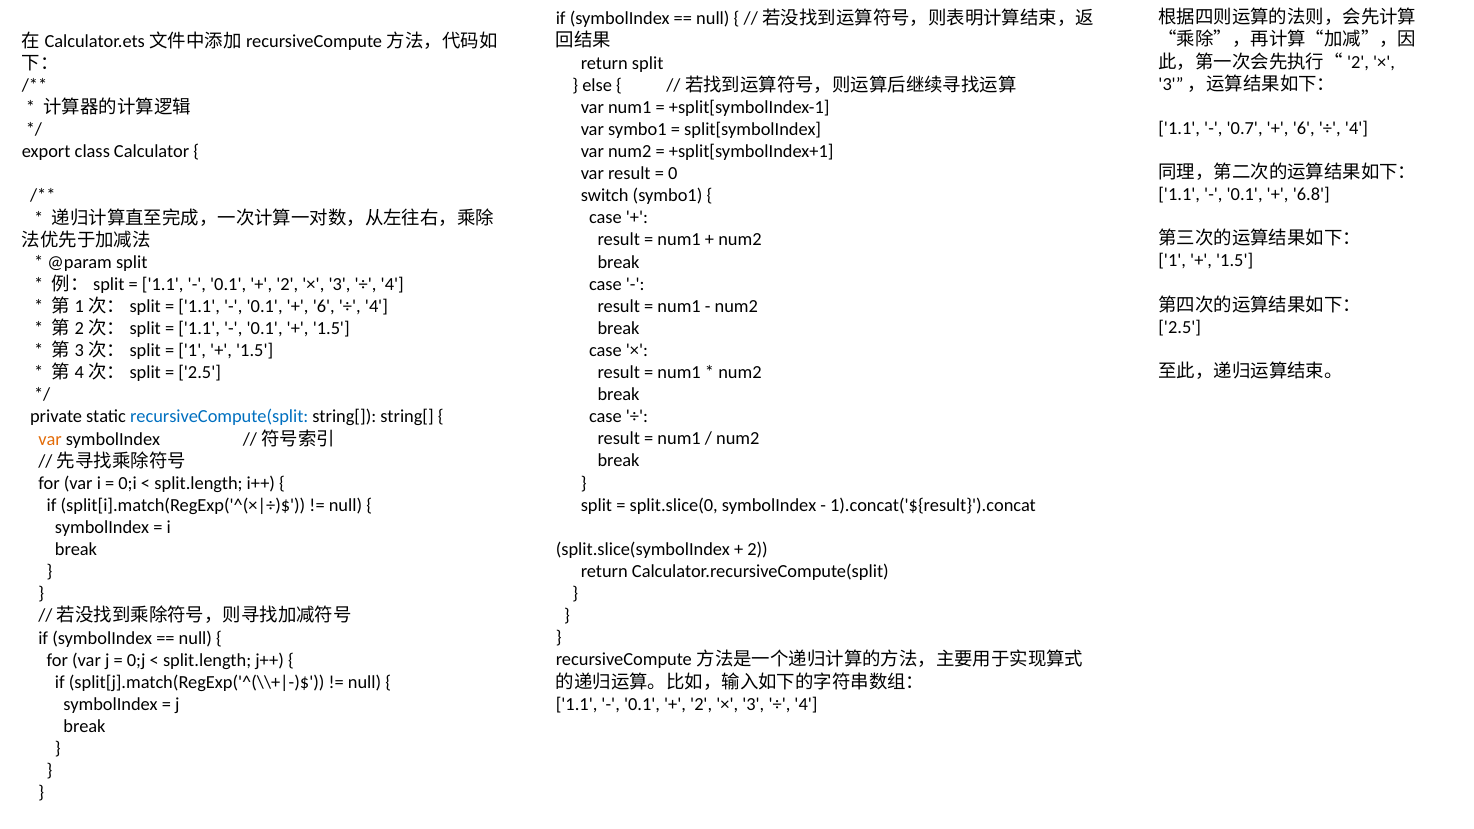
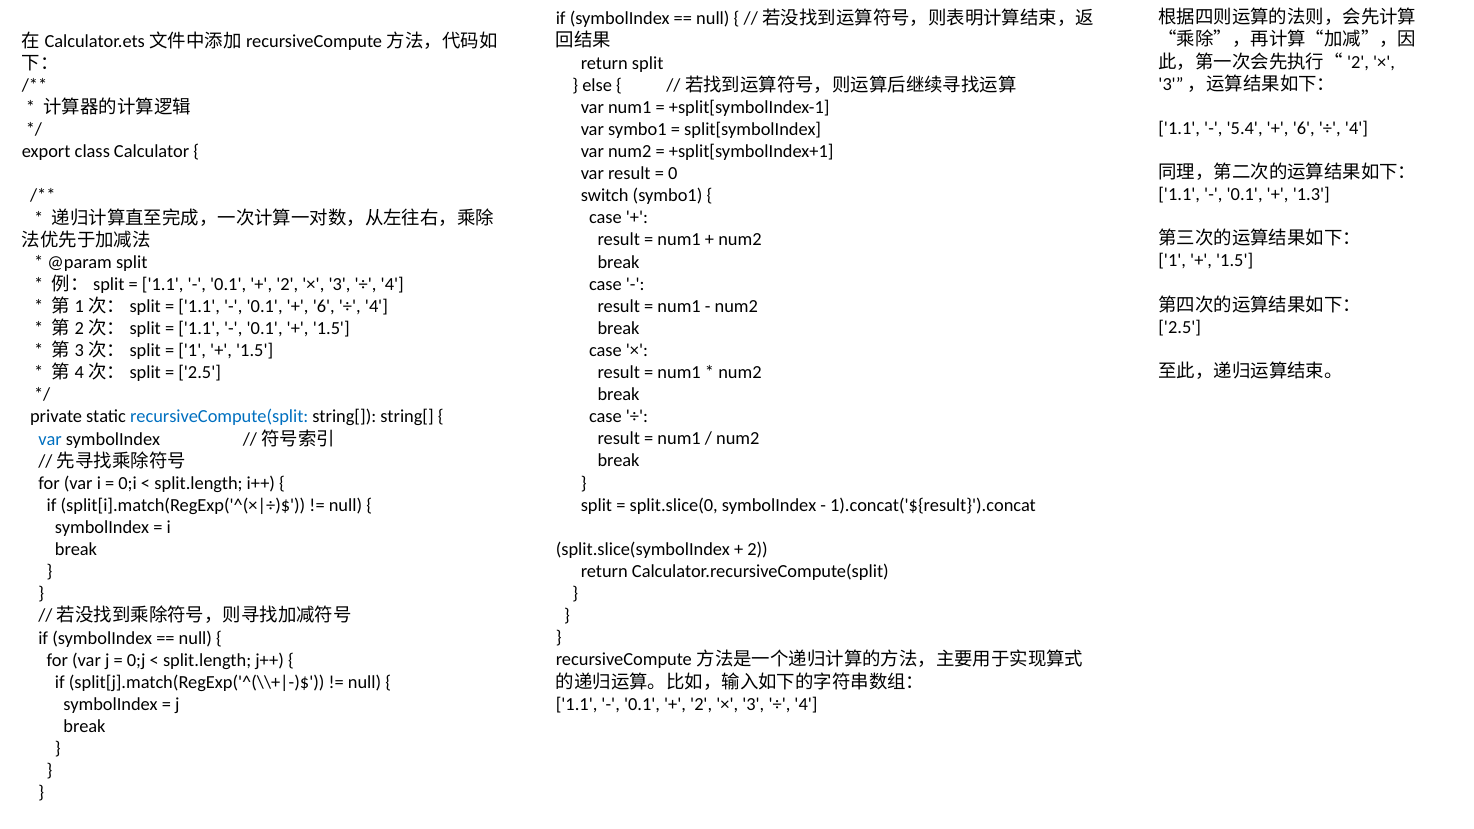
0.7: 0.7 -> 5.4 (1245, 128)
6.8: 6.8 -> 1.3 (1311, 195)
var colour: orange -> blue (50, 439)
